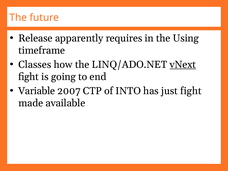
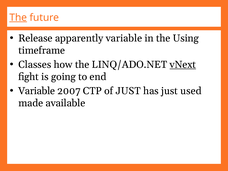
The underline: none -> present (18, 17)
apparently requires: requires -> variable (124, 38)
of INTO: INTO -> JUST (128, 91)
just fight: fight -> used (191, 91)
